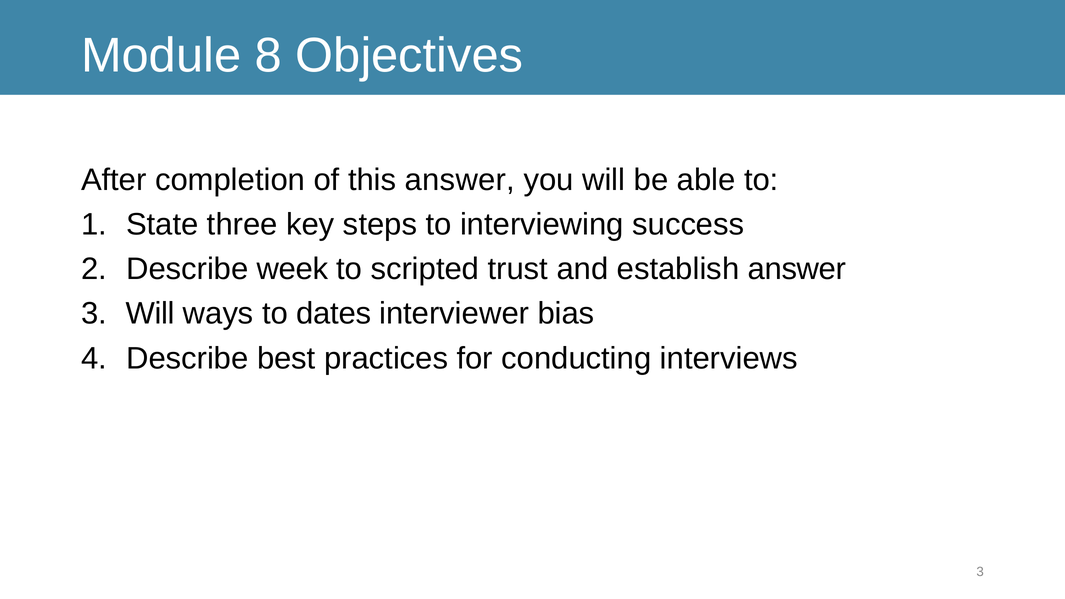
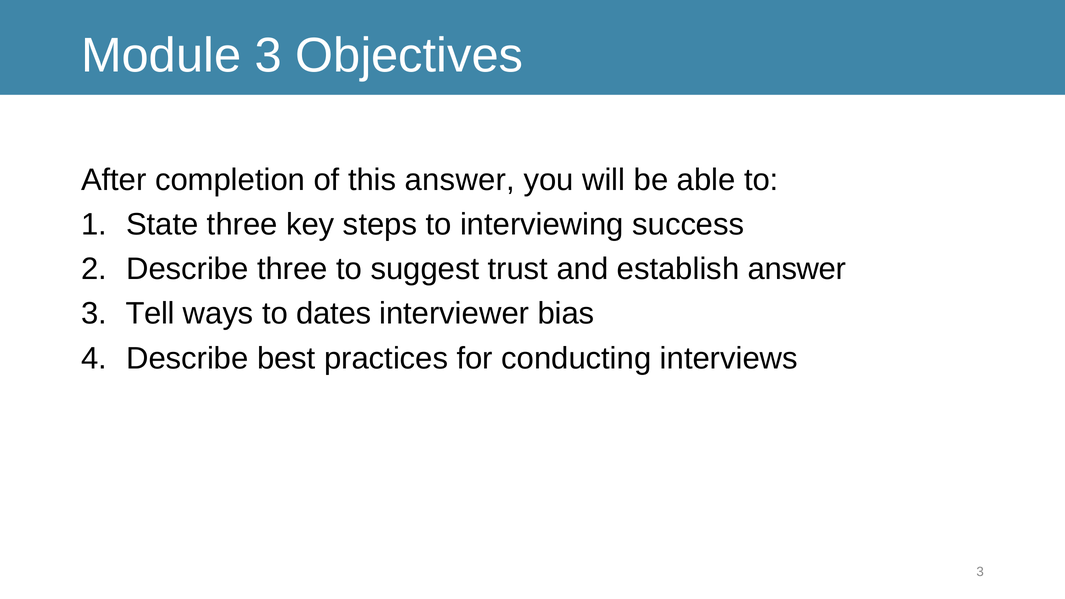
Module 8: 8 -> 3 (268, 56)
Describe week: week -> three (292, 269)
scripted: scripted -> suggest (425, 269)
3 Will: Will -> Tell (150, 314)
